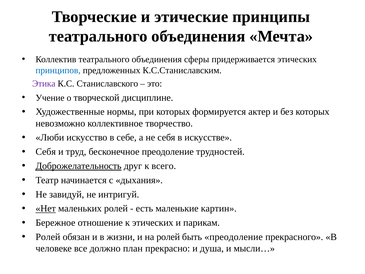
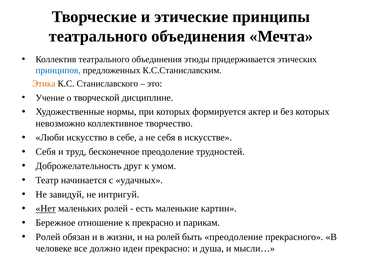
сферы: сферы -> этюды (197, 59)
Этика colour: purple -> orange (44, 84)
Доброжелательность underline: present -> none (79, 166)
всего: всего -> умом (164, 166)
дыхания: дыхания -> удачных (139, 180)
к этических: этических -> прекрасно (153, 223)
план: план -> идеи (133, 248)
